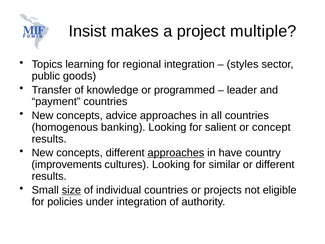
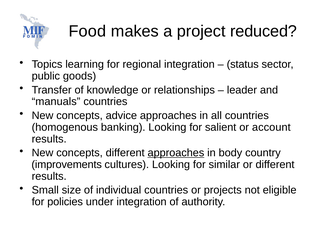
Insist: Insist -> Food (87, 31)
multiple: multiple -> reduced (264, 31)
styles: styles -> status (243, 64)
programmed: programmed -> relationships (184, 90)
payment: payment -> manuals (56, 102)
concept: concept -> account (271, 127)
have: have -> body (230, 153)
size underline: present -> none (71, 190)
